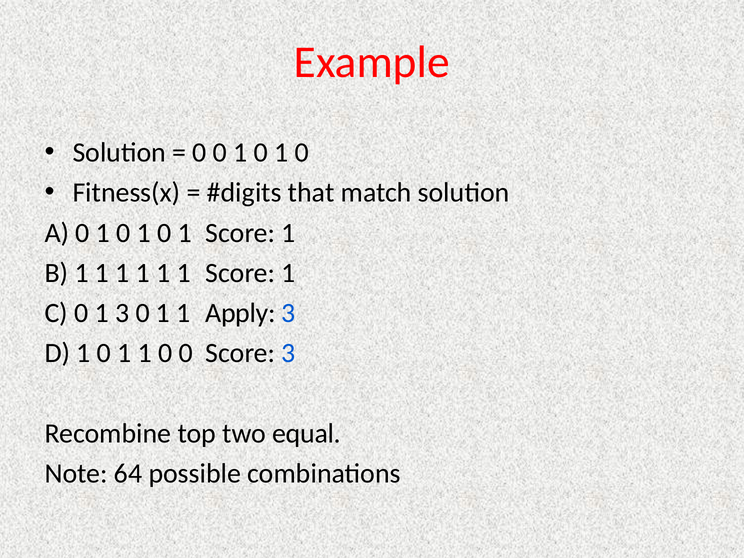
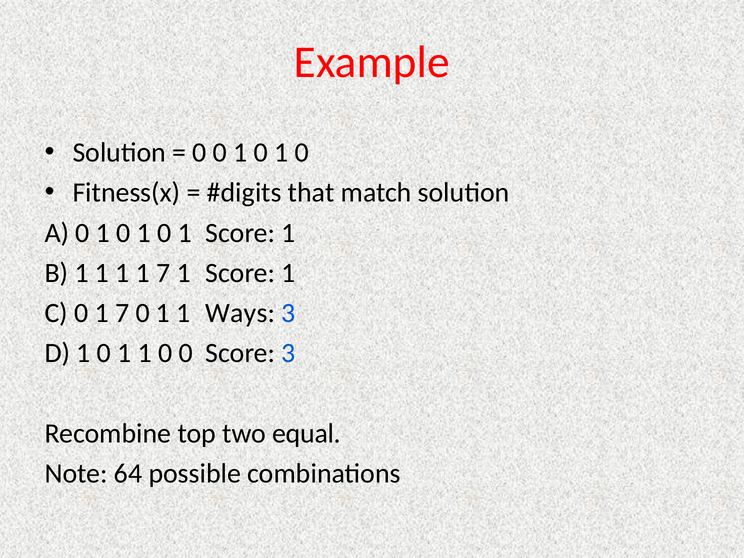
1: 1 -> 7 (163, 273)
0 1 3: 3 -> 7 (122, 313)
Apply: Apply -> Ways (240, 313)
